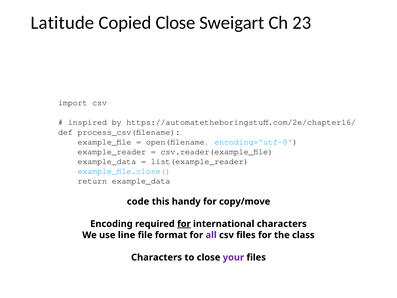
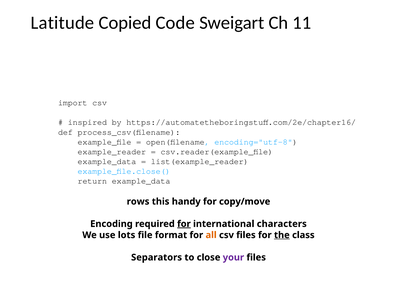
Copied Close: Close -> Code (175, 23)
23: 23 -> 11 (302, 23)
code: code -> rows (138, 201)
line: line -> lots (127, 235)
all colour: purple -> orange (211, 235)
the underline: none -> present (282, 235)
Characters: Characters -> Separators (157, 257)
